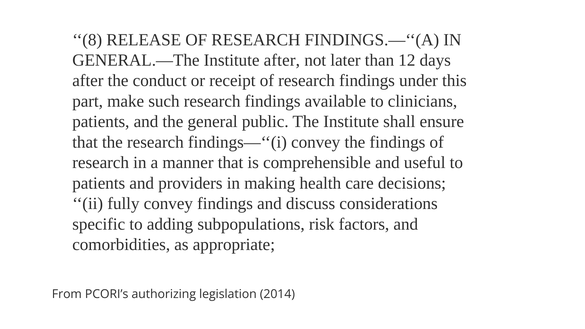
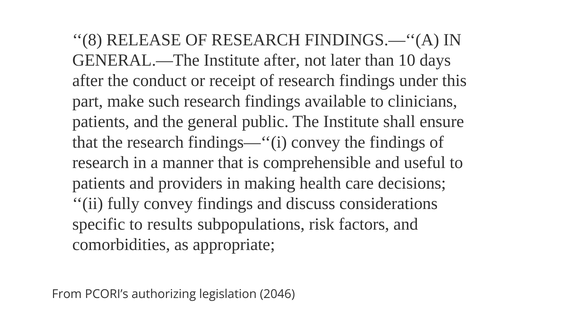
12: 12 -> 10 (407, 60)
adding: adding -> results (170, 224)
2014: 2014 -> 2046 (277, 294)
